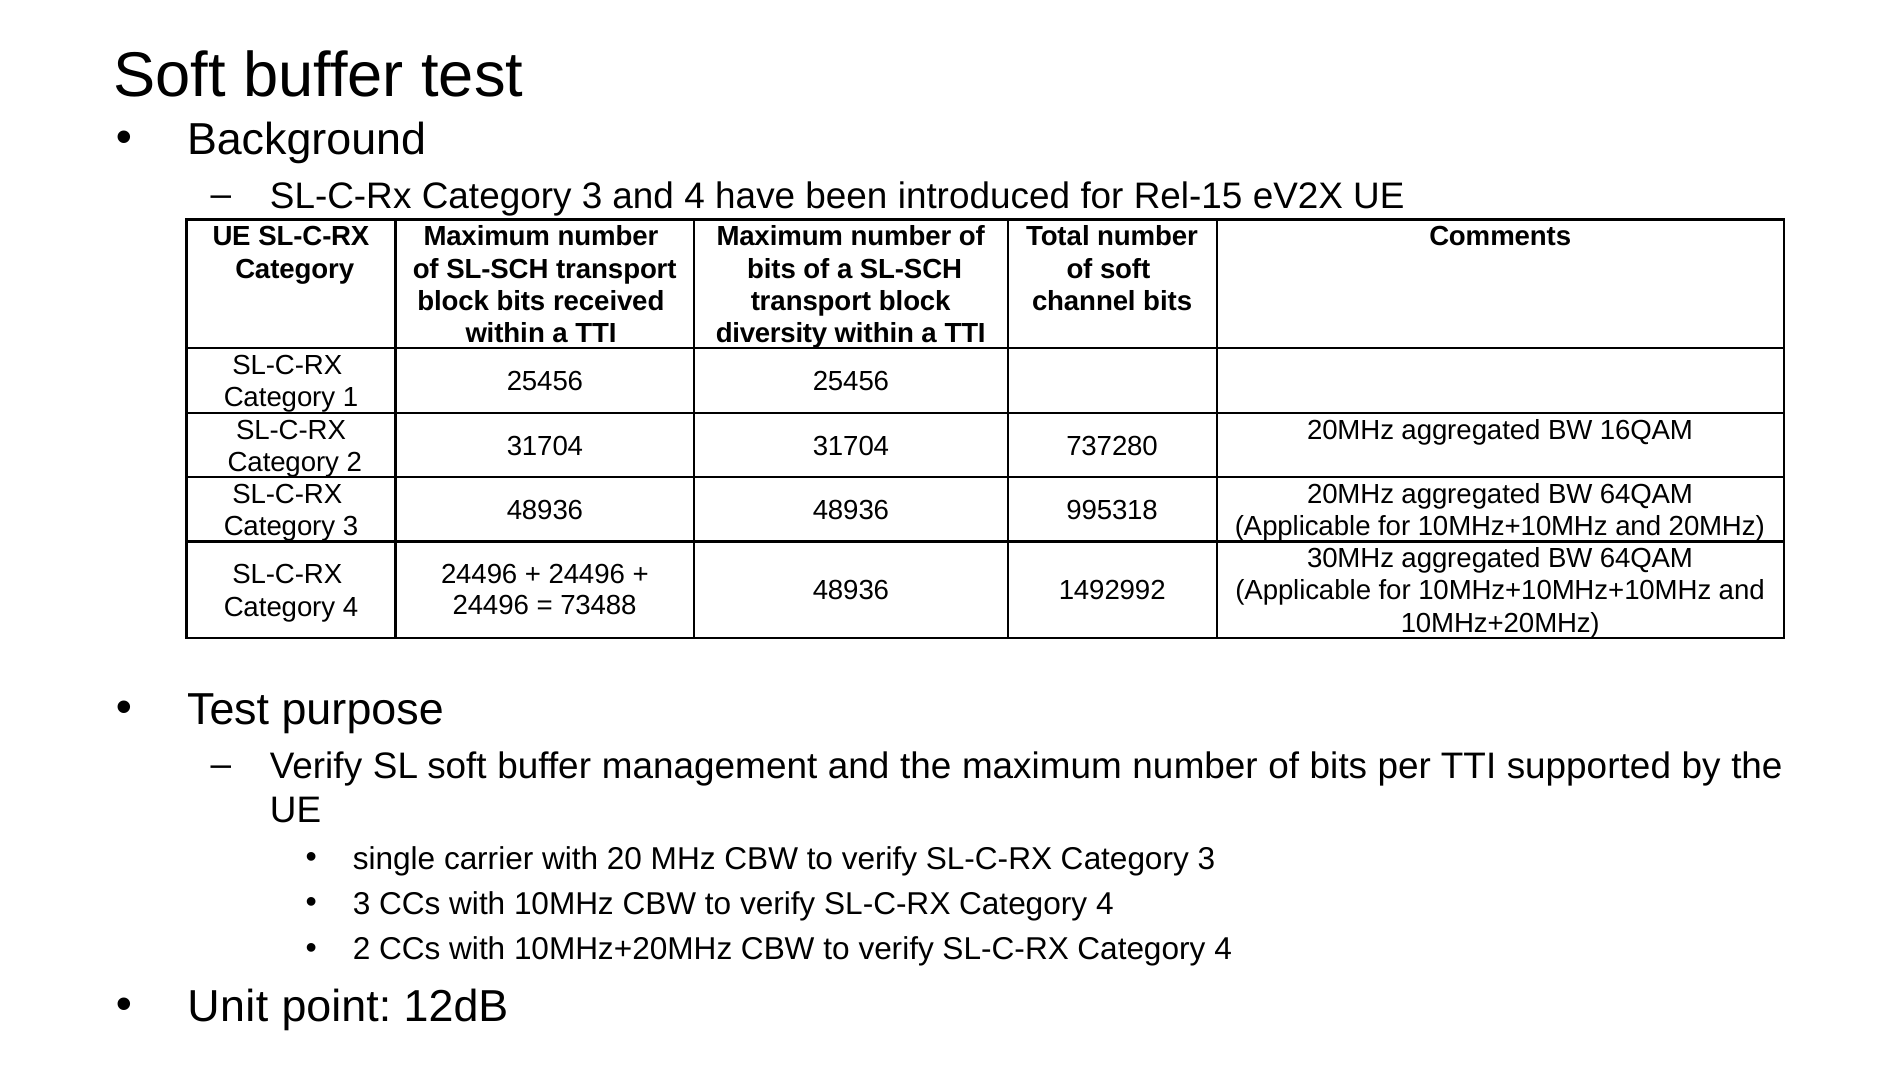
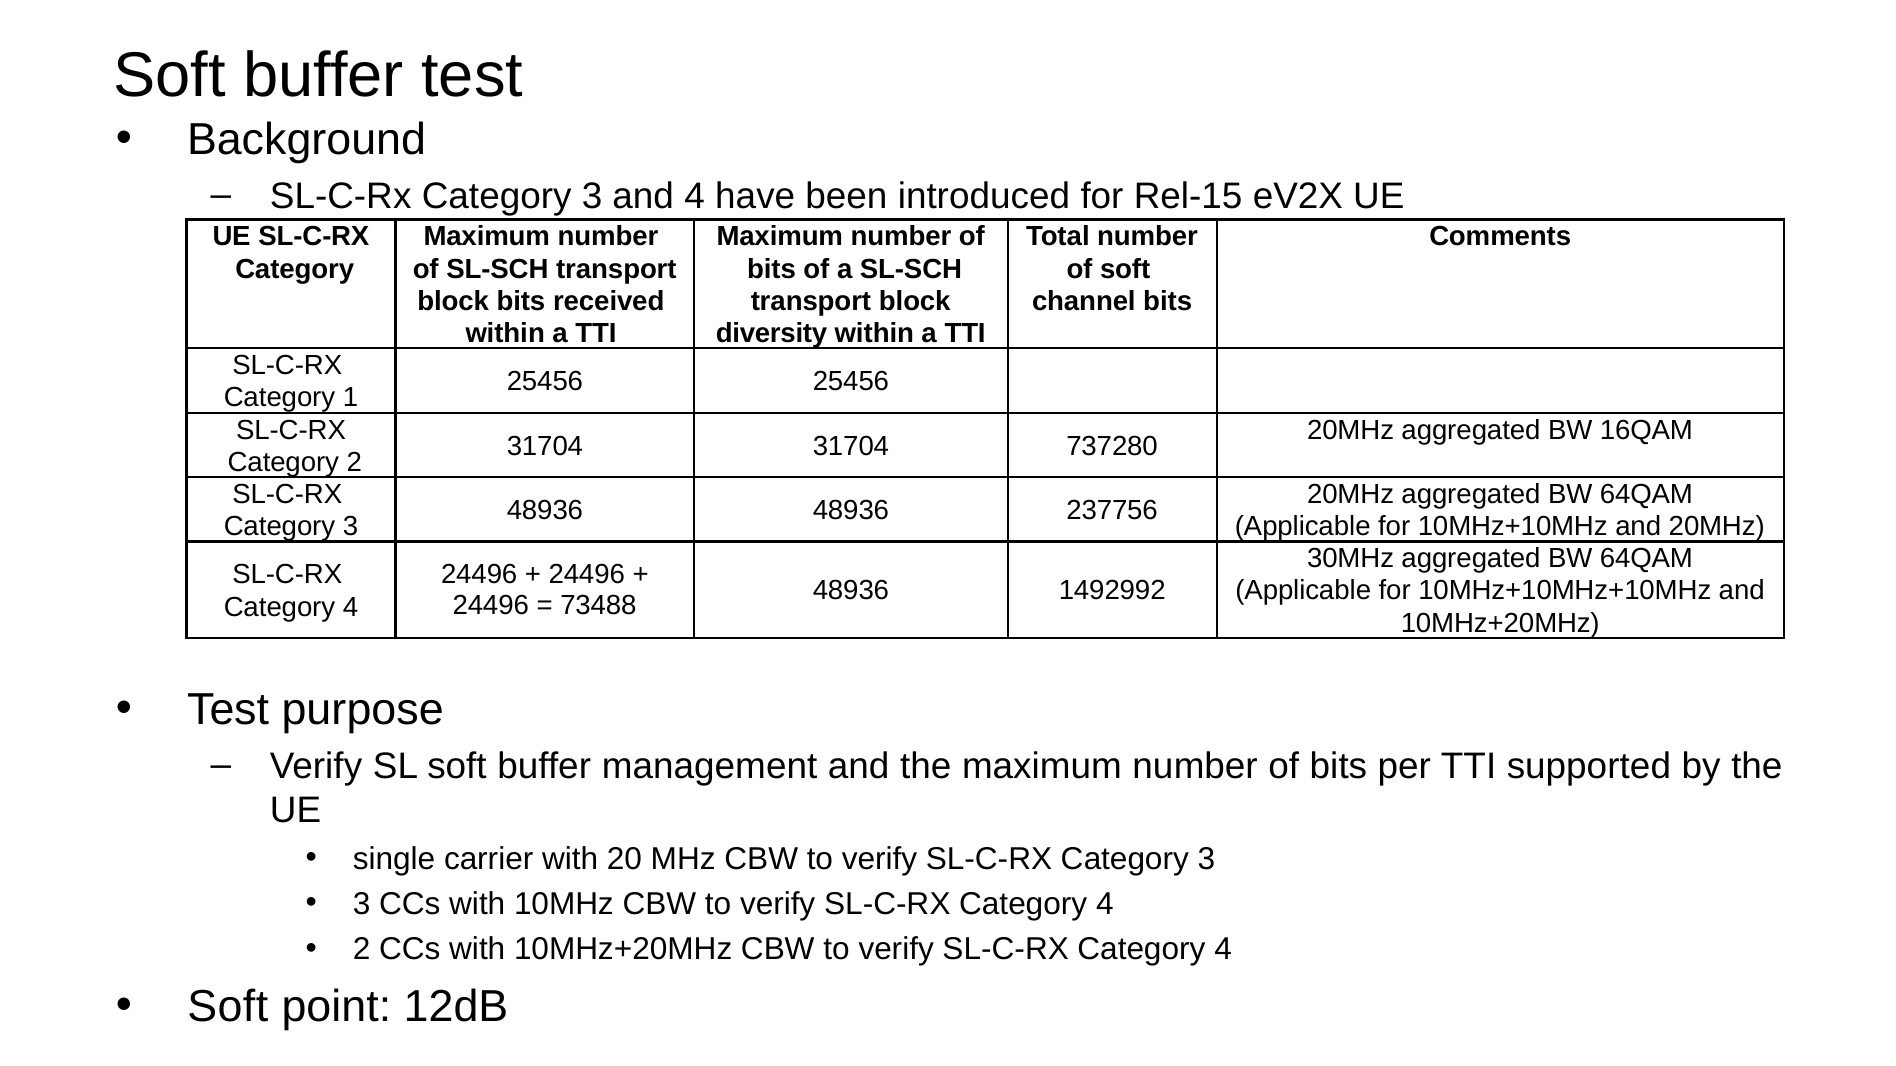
995318: 995318 -> 237756 (1112, 511)
Unit: Unit -> Soft (228, 1007)
